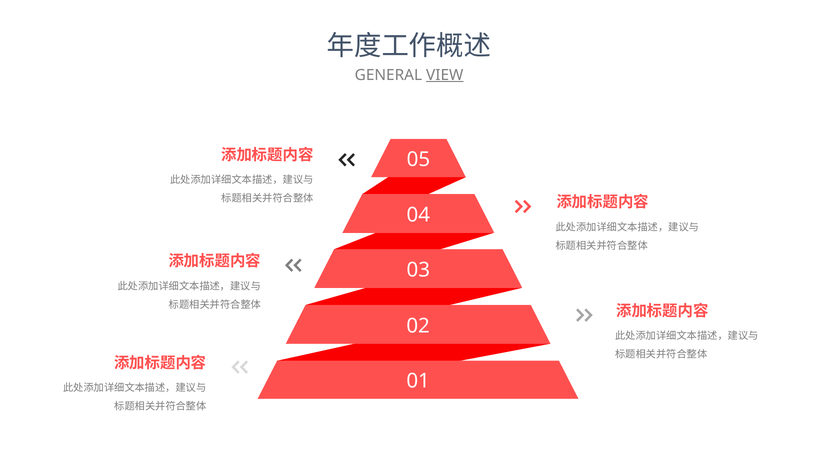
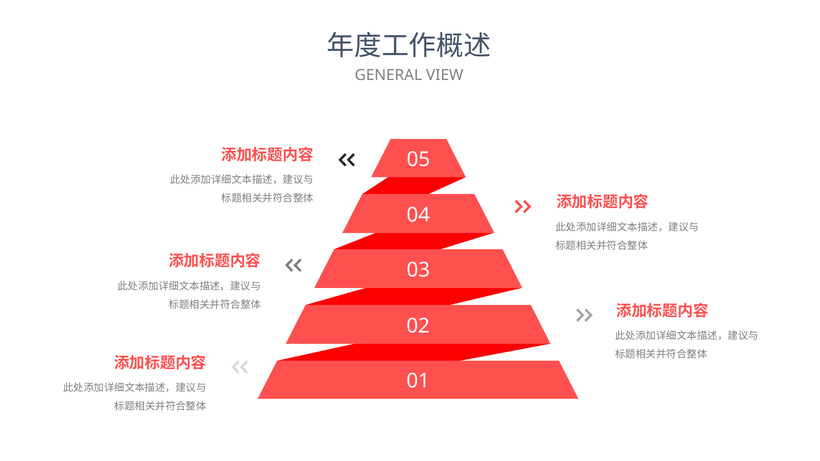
VIEW underline: present -> none (445, 75)
